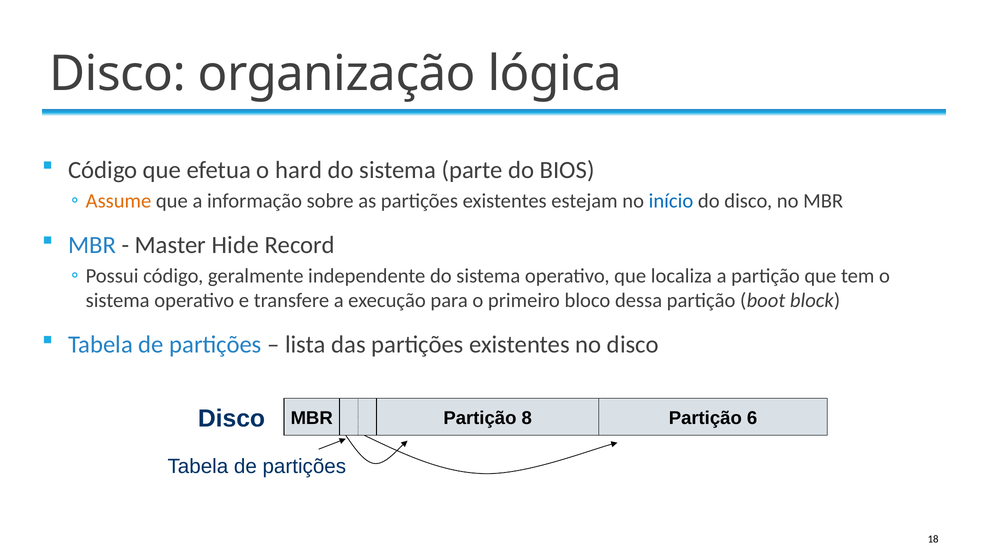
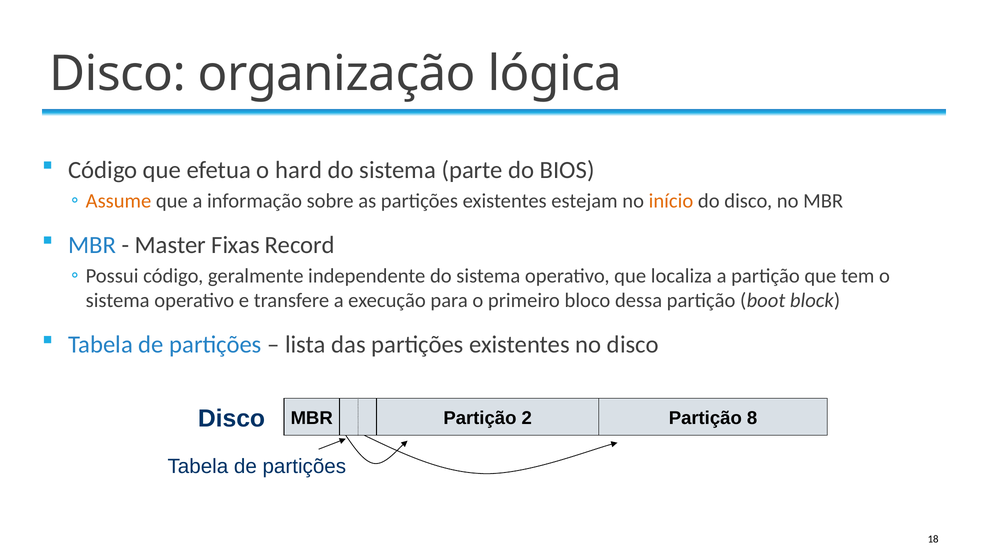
início colour: blue -> orange (671, 201)
Hide: Hide -> Fixas (236, 245)
8: 8 -> 2 (527, 418)
6: 6 -> 8 (752, 418)
